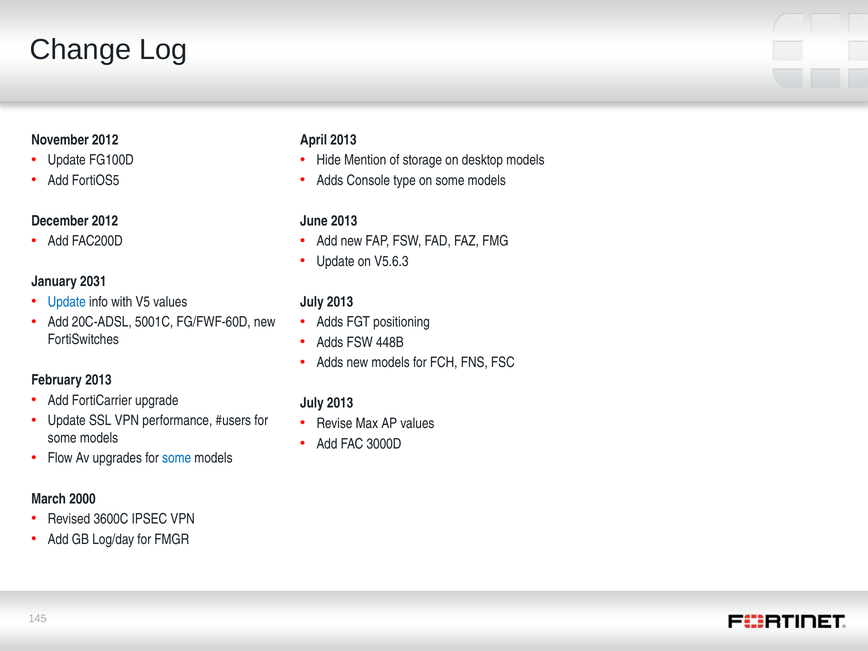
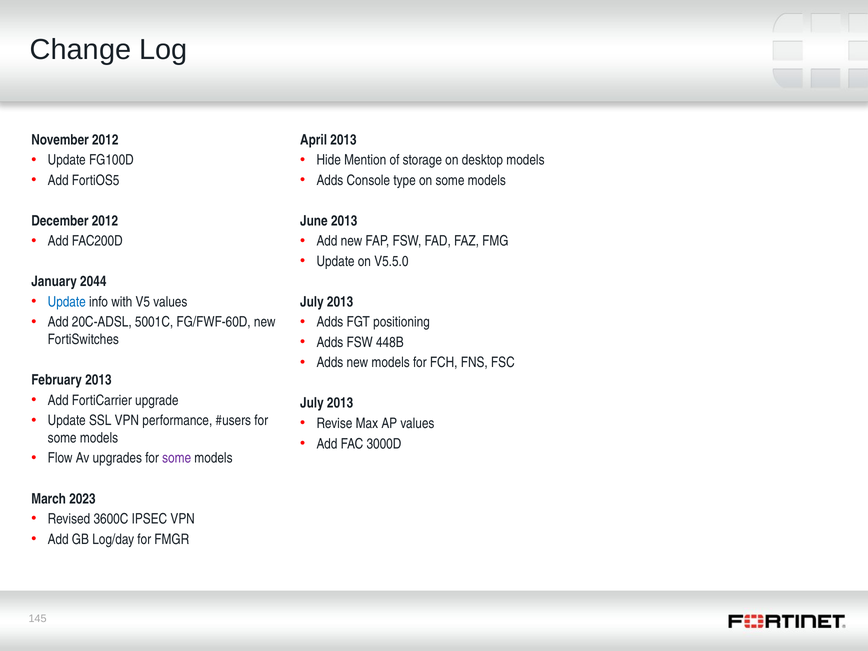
V5.6.3: V5.6.3 -> V5.5.0 (391, 261)
2031: 2031 -> 2044 (93, 282)
some colour: blue -> purple (177, 458)
2000: 2000 -> 2023 (82, 499)
